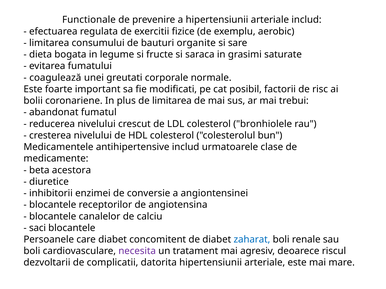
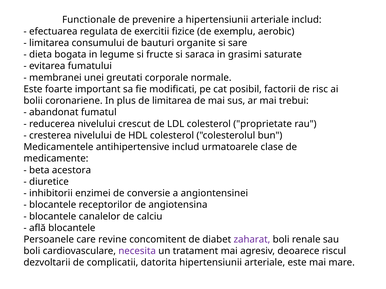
coagulează: coagulează -> membranei (55, 78)
bronhiolele: bronhiolele -> proprietate (263, 124)
saci: saci -> află (37, 228)
care diabet: diabet -> revine (113, 240)
zaharat colour: blue -> purple (252, 240)
